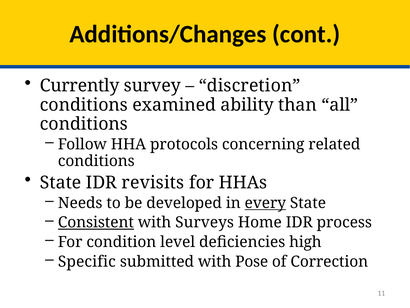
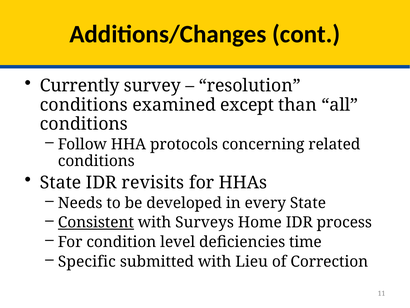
discretion: discretion -> resolution (250, 86)
ability: ability -> except (247, 105)
every underline: present -> none (265, 203)
high: high -> time (305, 242)
Pose: Pose -> Lieu (252, 261)
